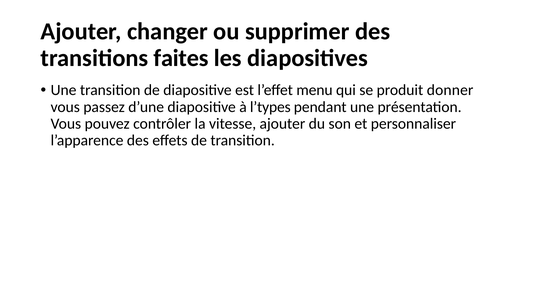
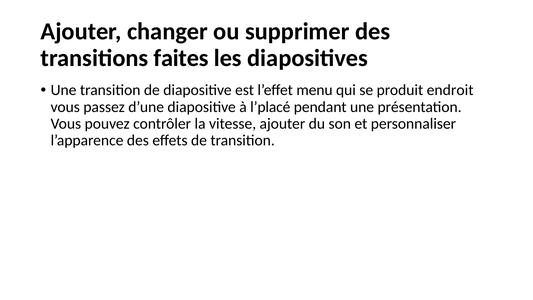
donner: donner -> endroit (450, 90)
l’types: l’types -> l’placé (270, 107)
